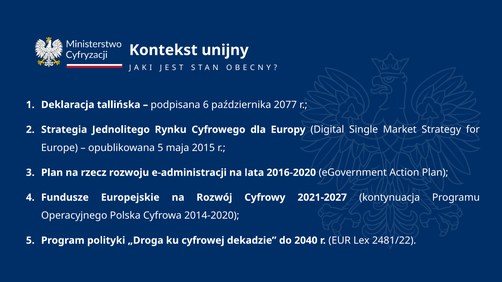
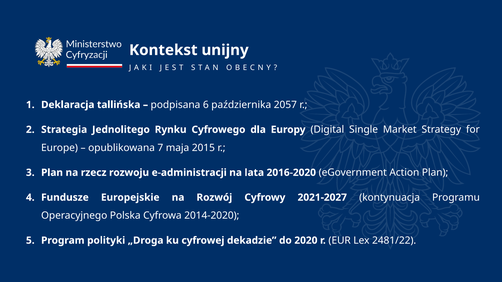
2077: 2077 -> 2057 (285, 105)
opublikowana 5: 5 -> 7 (160, 148)
2040: 2040 -> 2020 (306, 241)
